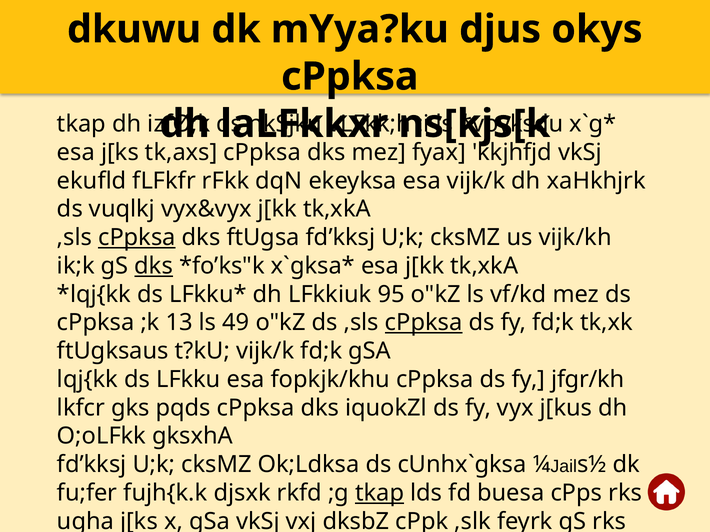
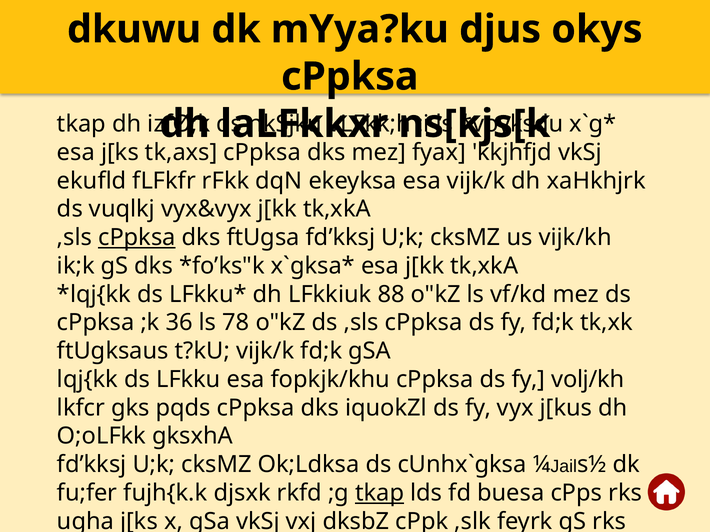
dks underline: present -> none (154, 266)
95: 95 -> 88 (391, 295)
13: 13 -> 36 (179, 323)
49: 49 -> 78 (236, 323)
cPpksa underline: present -> none (424, 323)
jfgr/kh: jfgr/kh -> volj/kh (588, 380)
